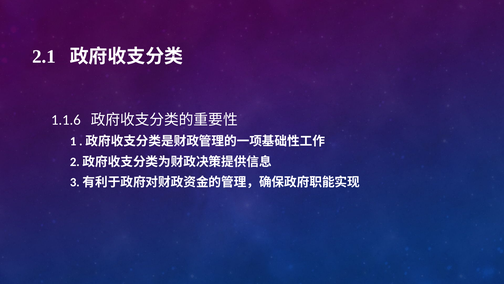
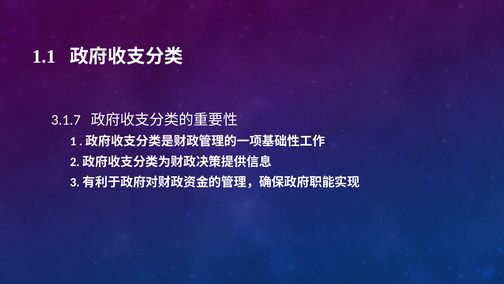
2.1: 2.1 -> 1.1 (44, 57)
1.1.6: 1.1.6 -> 3.1.7 (66, 120)
